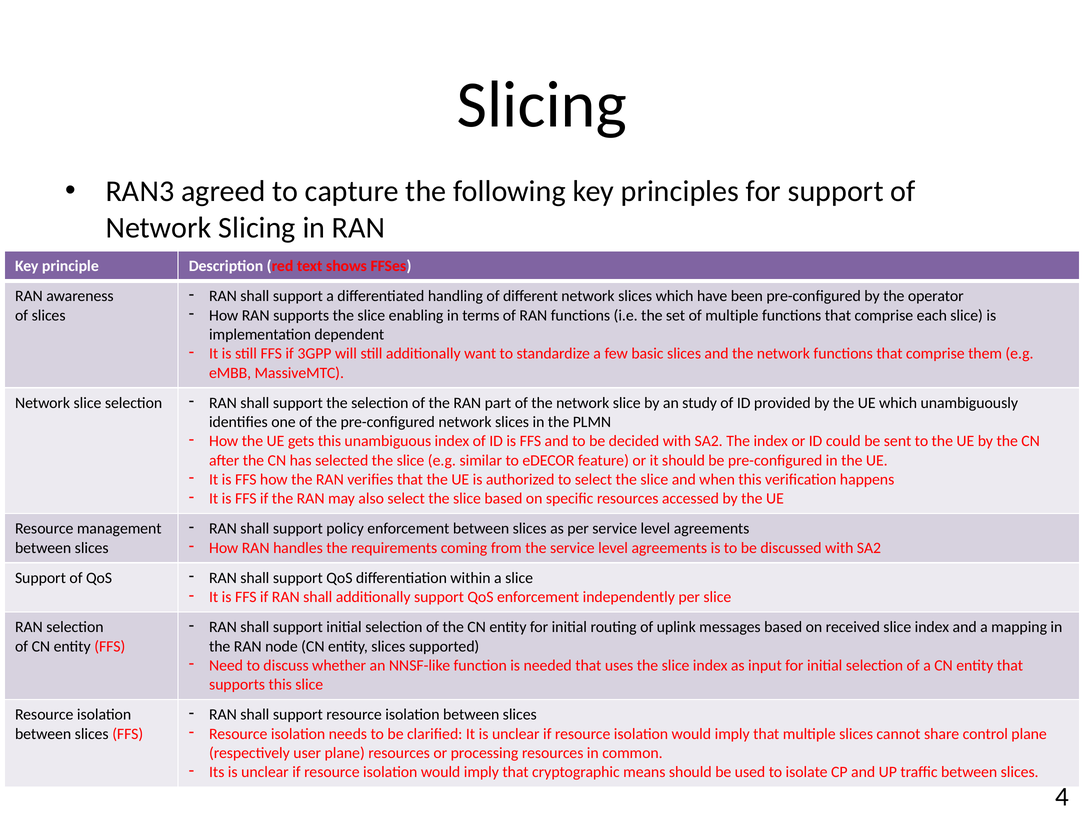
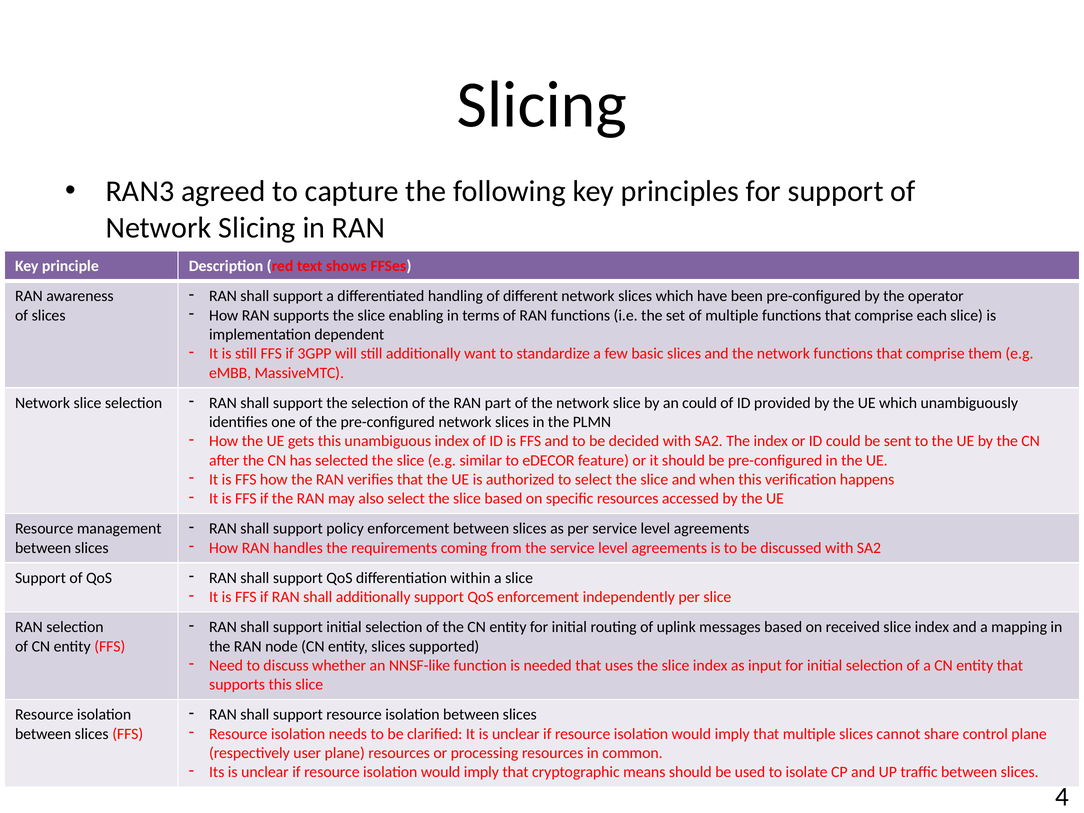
an study: study -> could (700, 403)
